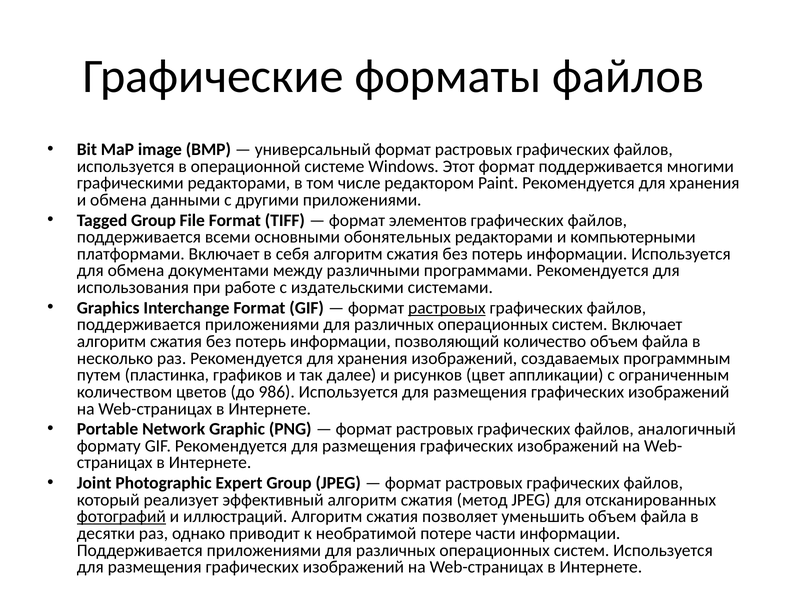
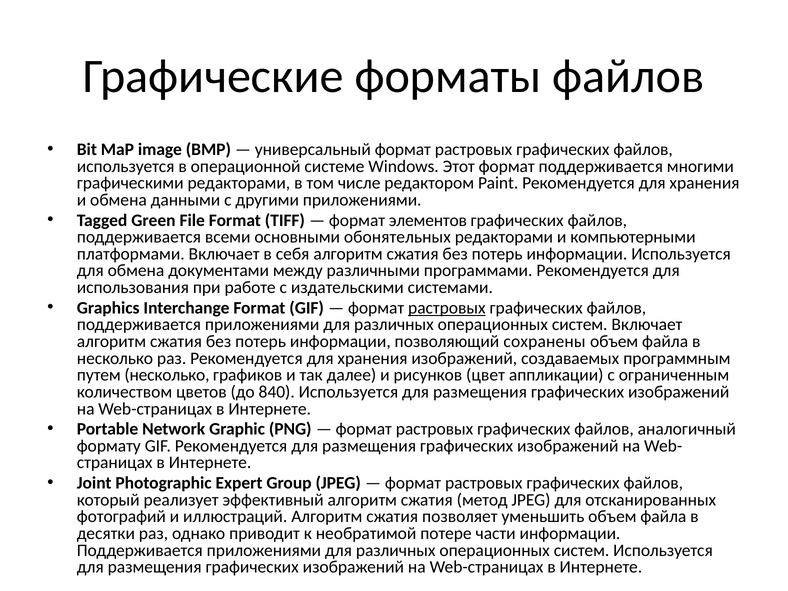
Tagged Group: Group -> Green (153, 220)
количество: количество -> сохранены (545, 341)
путем пластинка: пластинка -> несколько (167, 375)
986: 986 -> 840 (277, 392)
фотографий underline: present -> none (121, 517)
